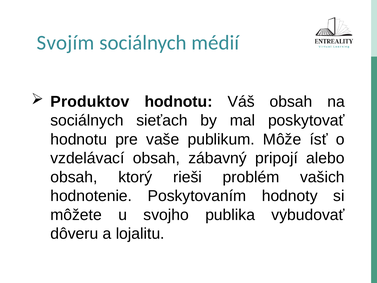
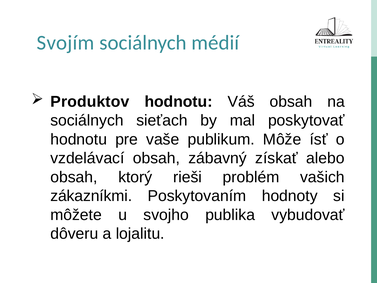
pripojí: pripojí -> získať (276, 158)
hodnotenie: hodnotenie -> zákazníkmi (91, 196)
